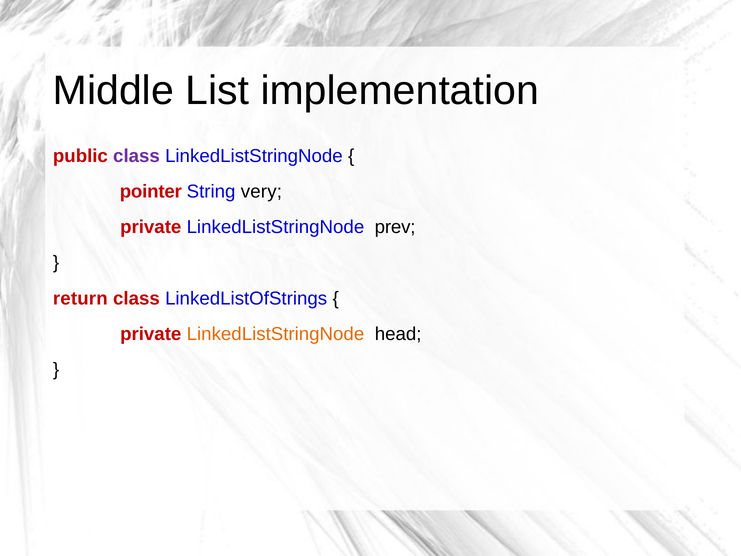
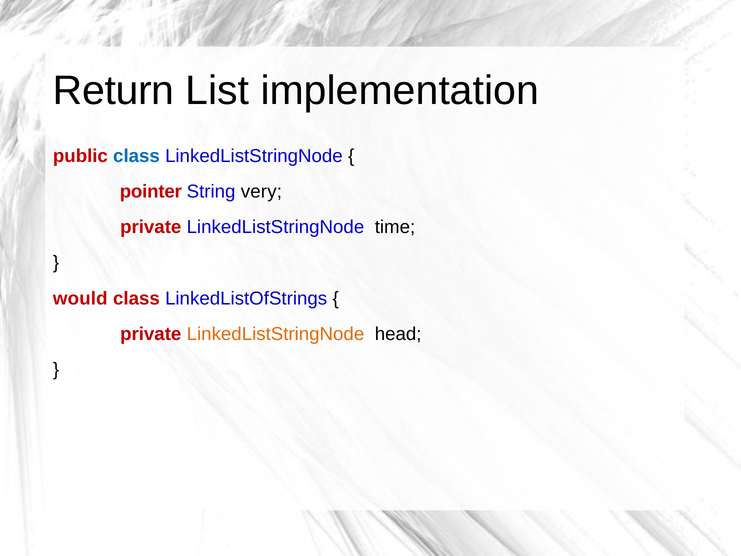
Middle: Middle -> Return (114, 91)
class colour: purple -> blue (136, 156)
prev: prev -> time (395, 227)
return: return -> would (80, 298)
